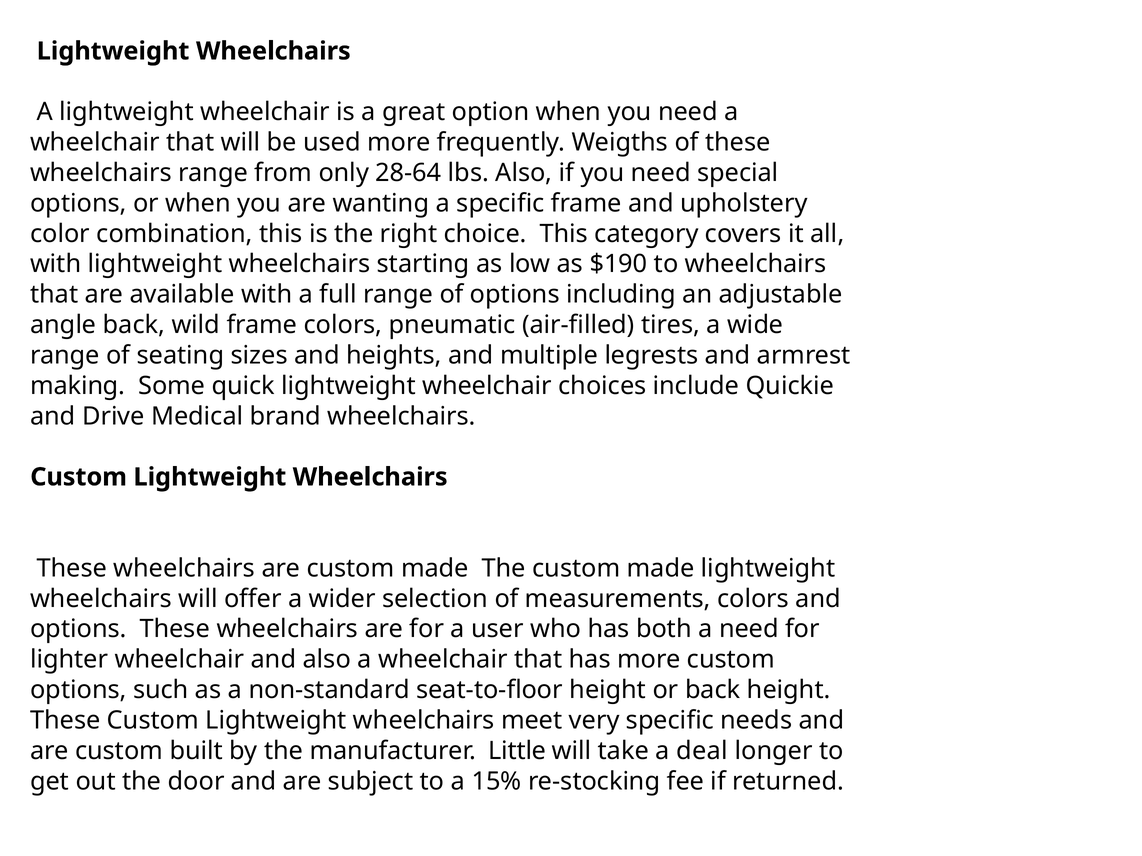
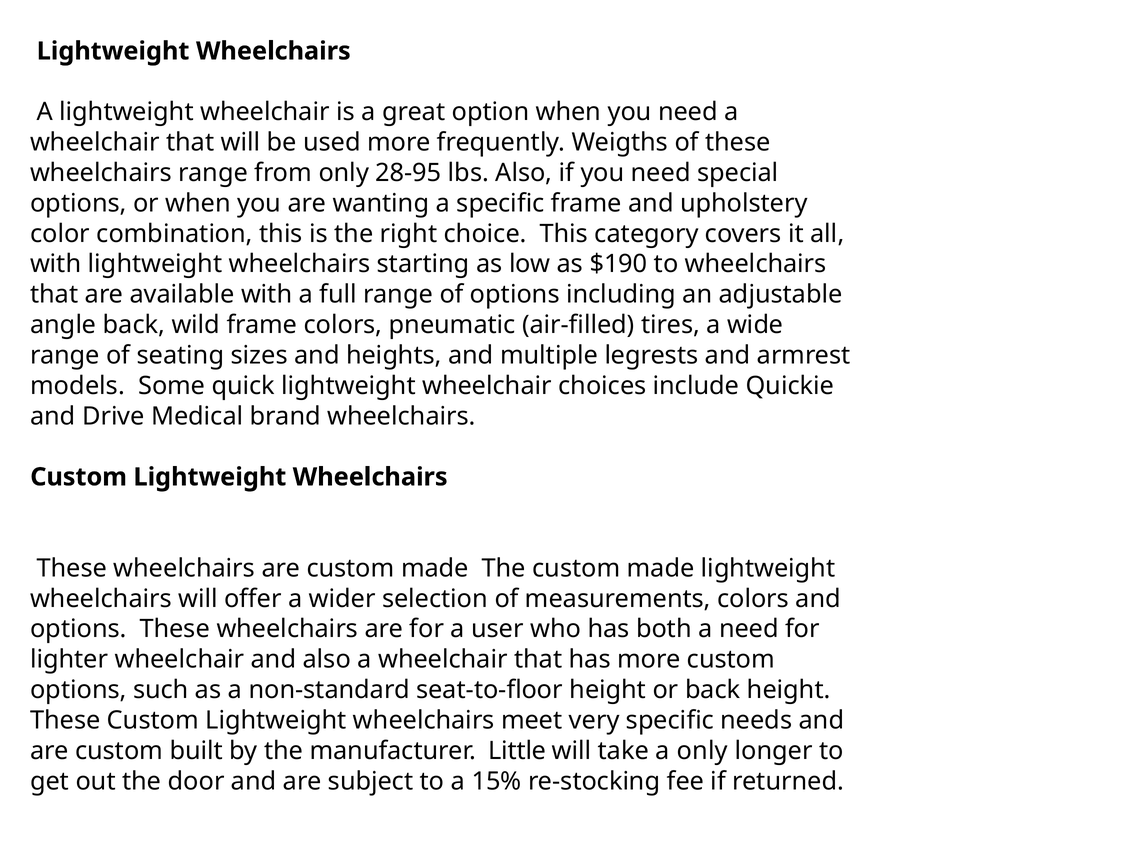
28-64: 28-64 -> 28-95 (408, 173)
making: making -> models (78, 386)
a deal: deal -> only (702, 751)
